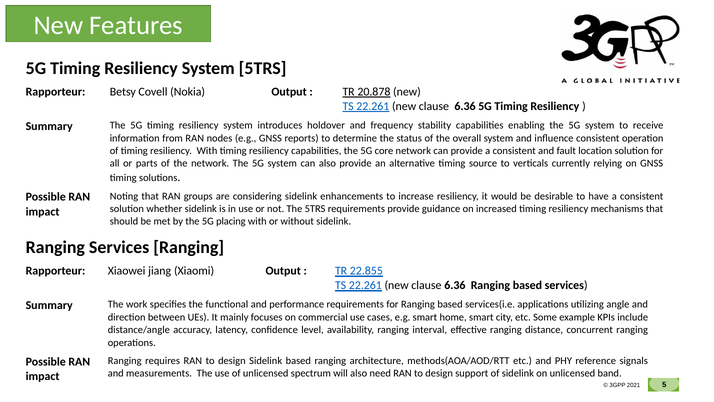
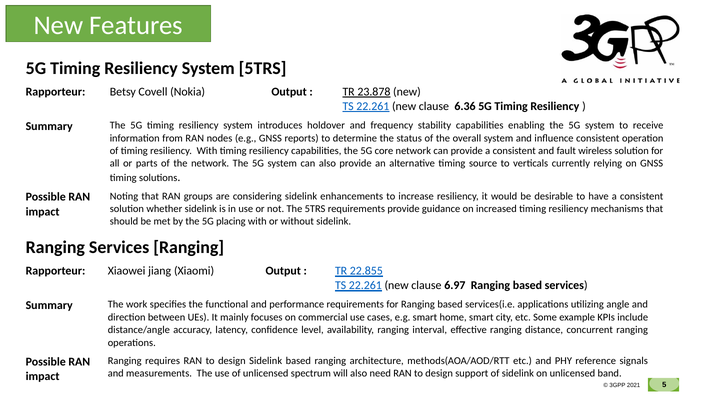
20.878: 20.878 -> 23.878 (374, 92)
location: location -> wireless (595, 151)
6.36: 6.36 -> 6.97 (455, 285)
